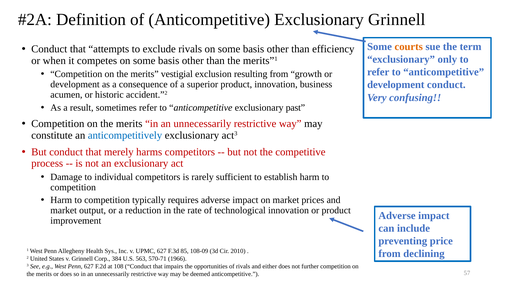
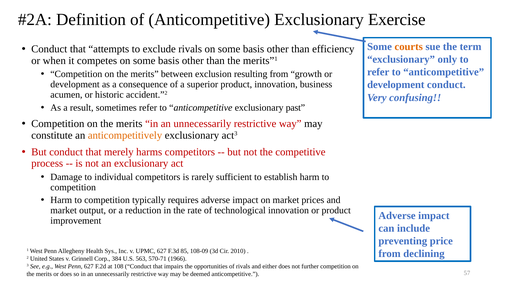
Exclusionary Grinnell: Grinnell -> Exercise (397, 19)
vestigial: vestigial -> between (177, 74)
anticompetitively colour: blue -> orange (125, 135)
